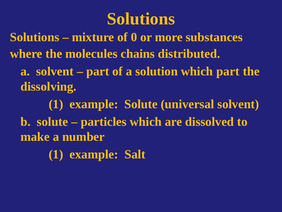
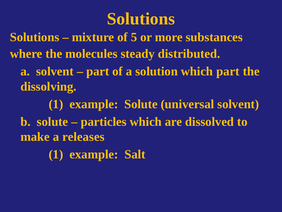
0: 0 -> 5 (134, 37)
chains: chains -> steady (138, 54)
number: number -> releases (83, 137)
